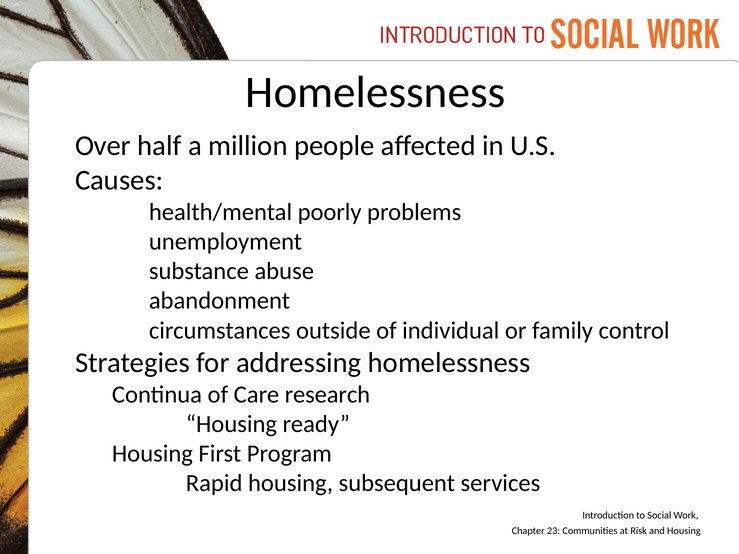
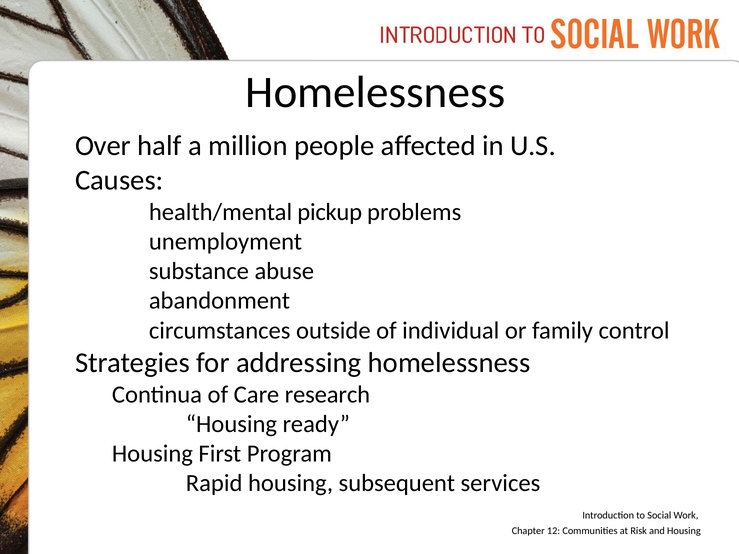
poorly: poorly -> pickup (330, 212)
23: 23 -> 12 (554, 531)
